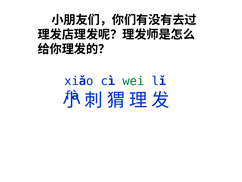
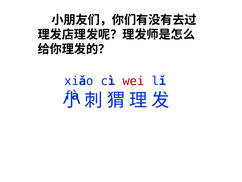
wei colour: green -> red (133, 81)
